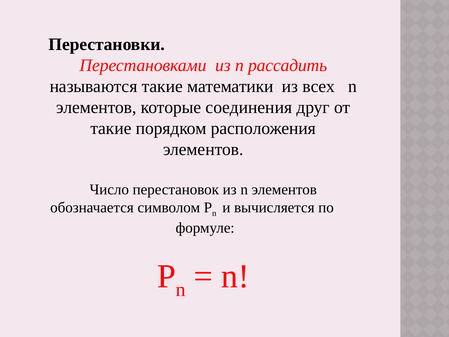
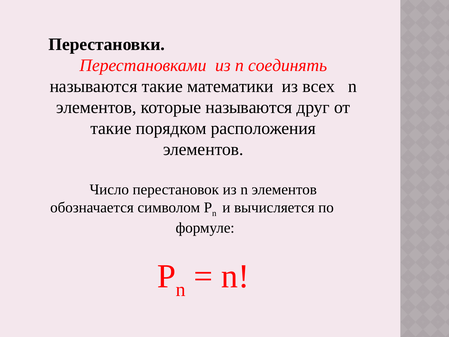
рассадить: рассадить -> соединять (288, 65)
которые соединения: соединения -> называются (249, 107)
